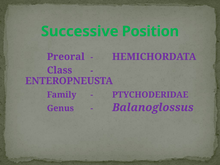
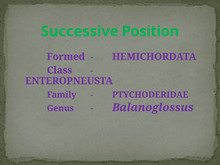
Preoral: Preoral -> Formed (66, 57)
